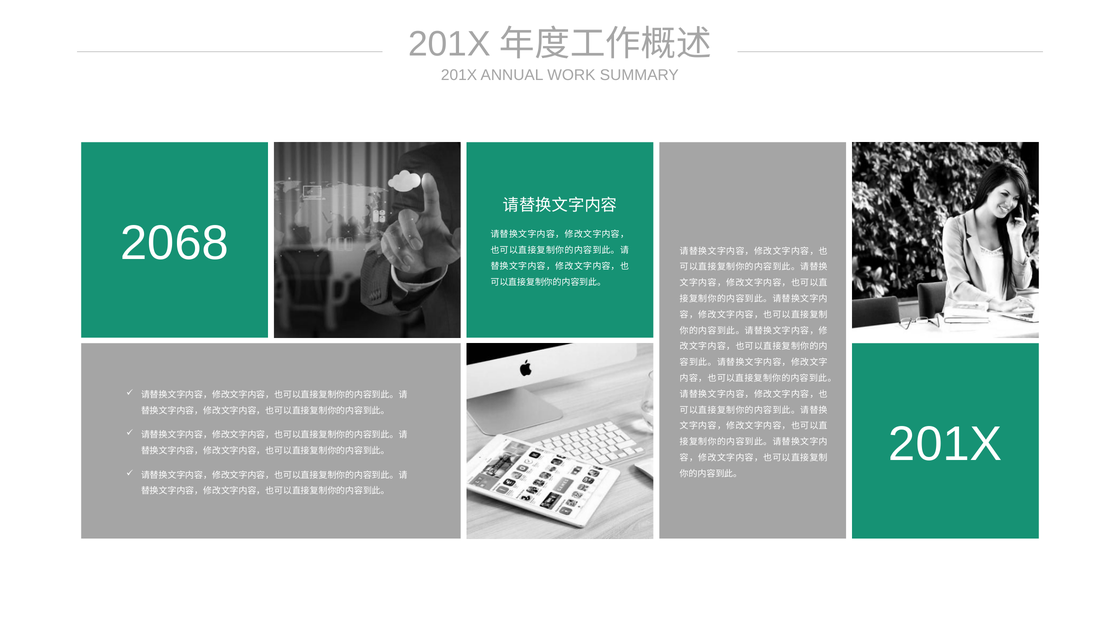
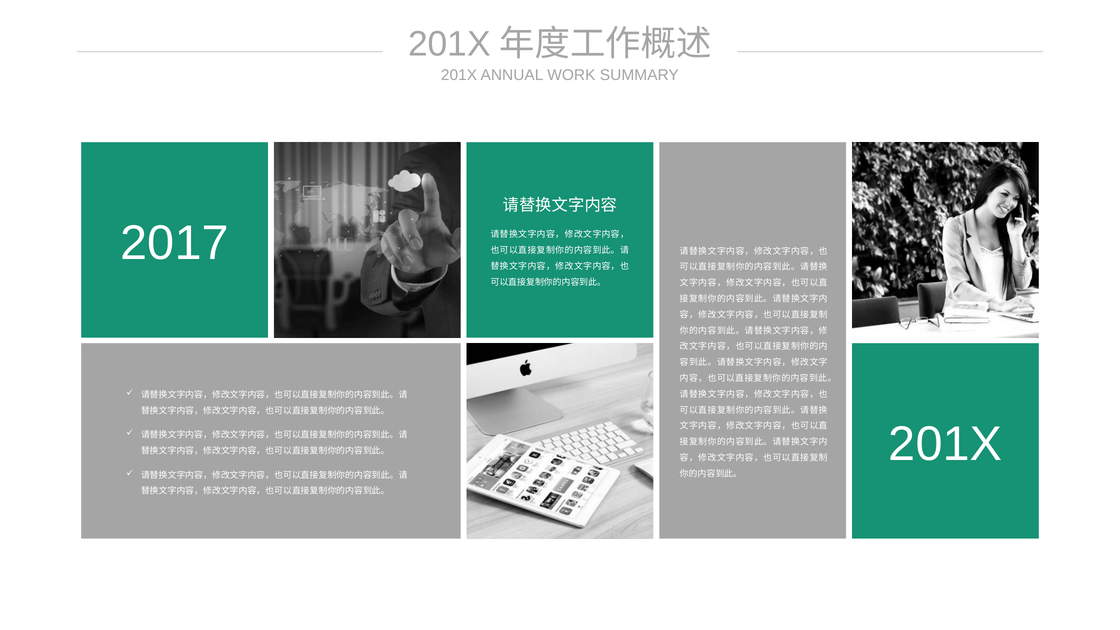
2068: 2068 -> 2017 (175, 243)
